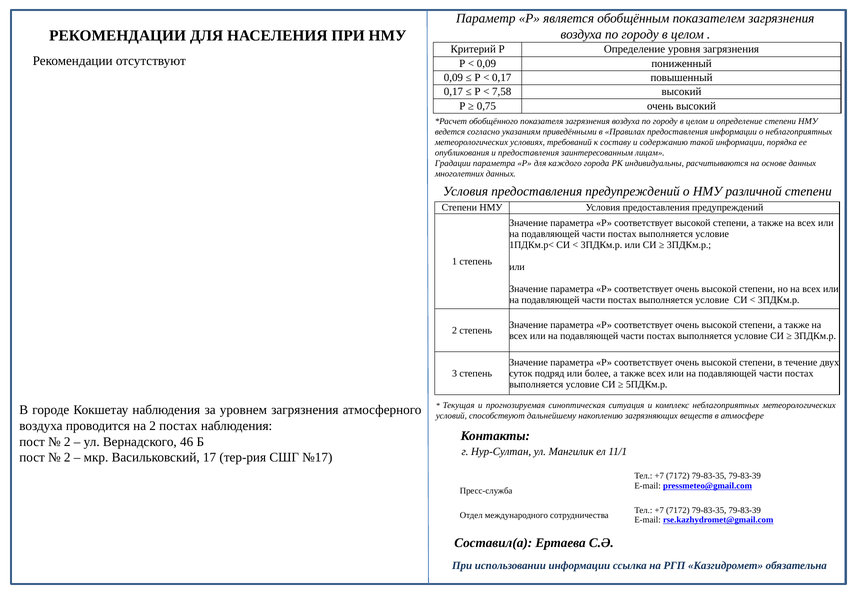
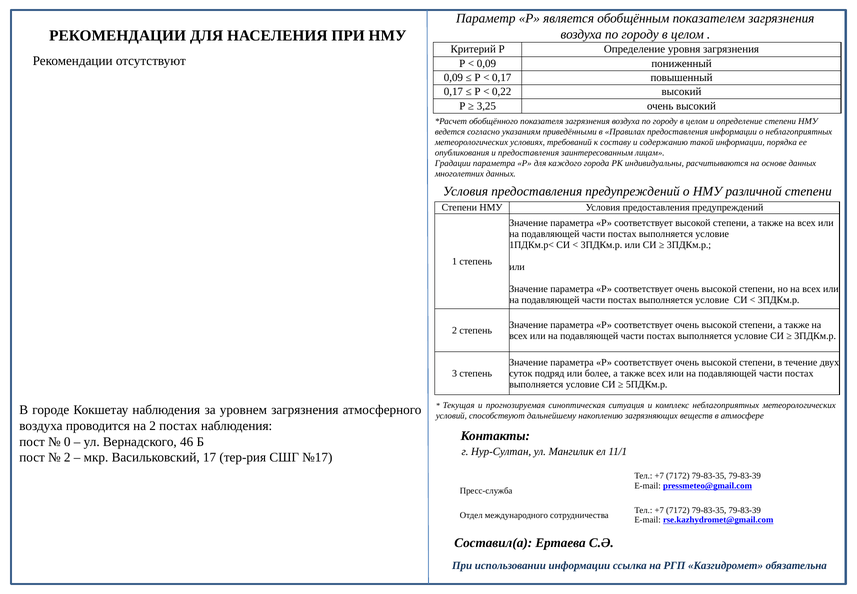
7,58: 7,58 -> 0,22 (502, 92)
0,75: 0,75 -> 3,25 (486, 106)
2: 2 -> 0 (67, 441)
